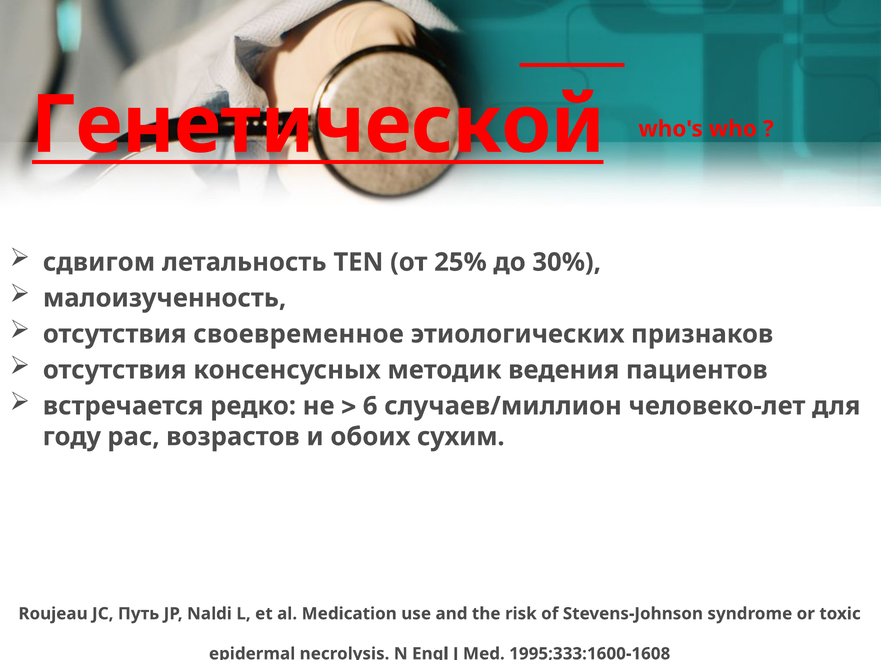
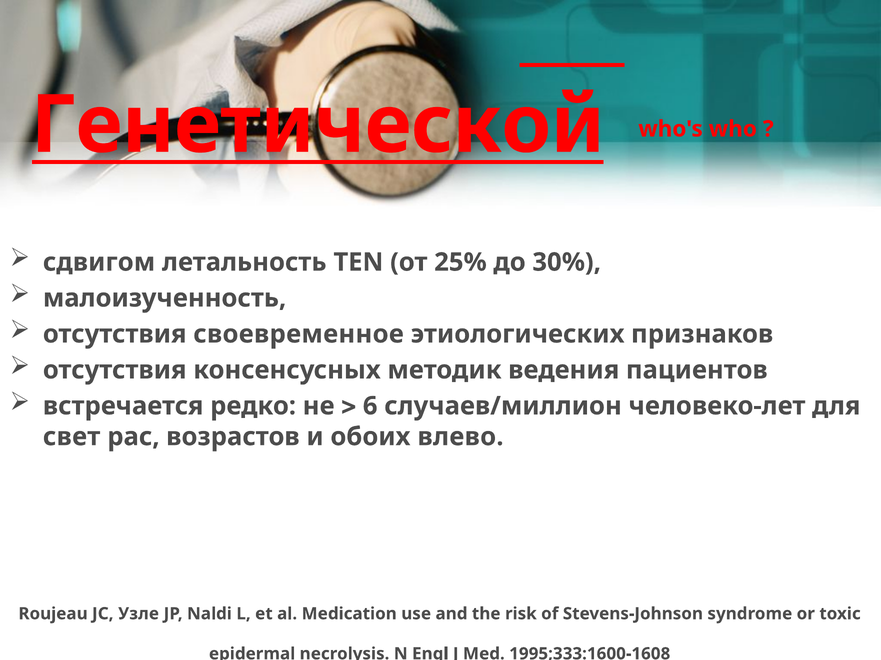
году: году -> свет (72, 437)
сухим: сухим -> влево (461, 437)
Путь: Путь -> Узле (139, 614)
